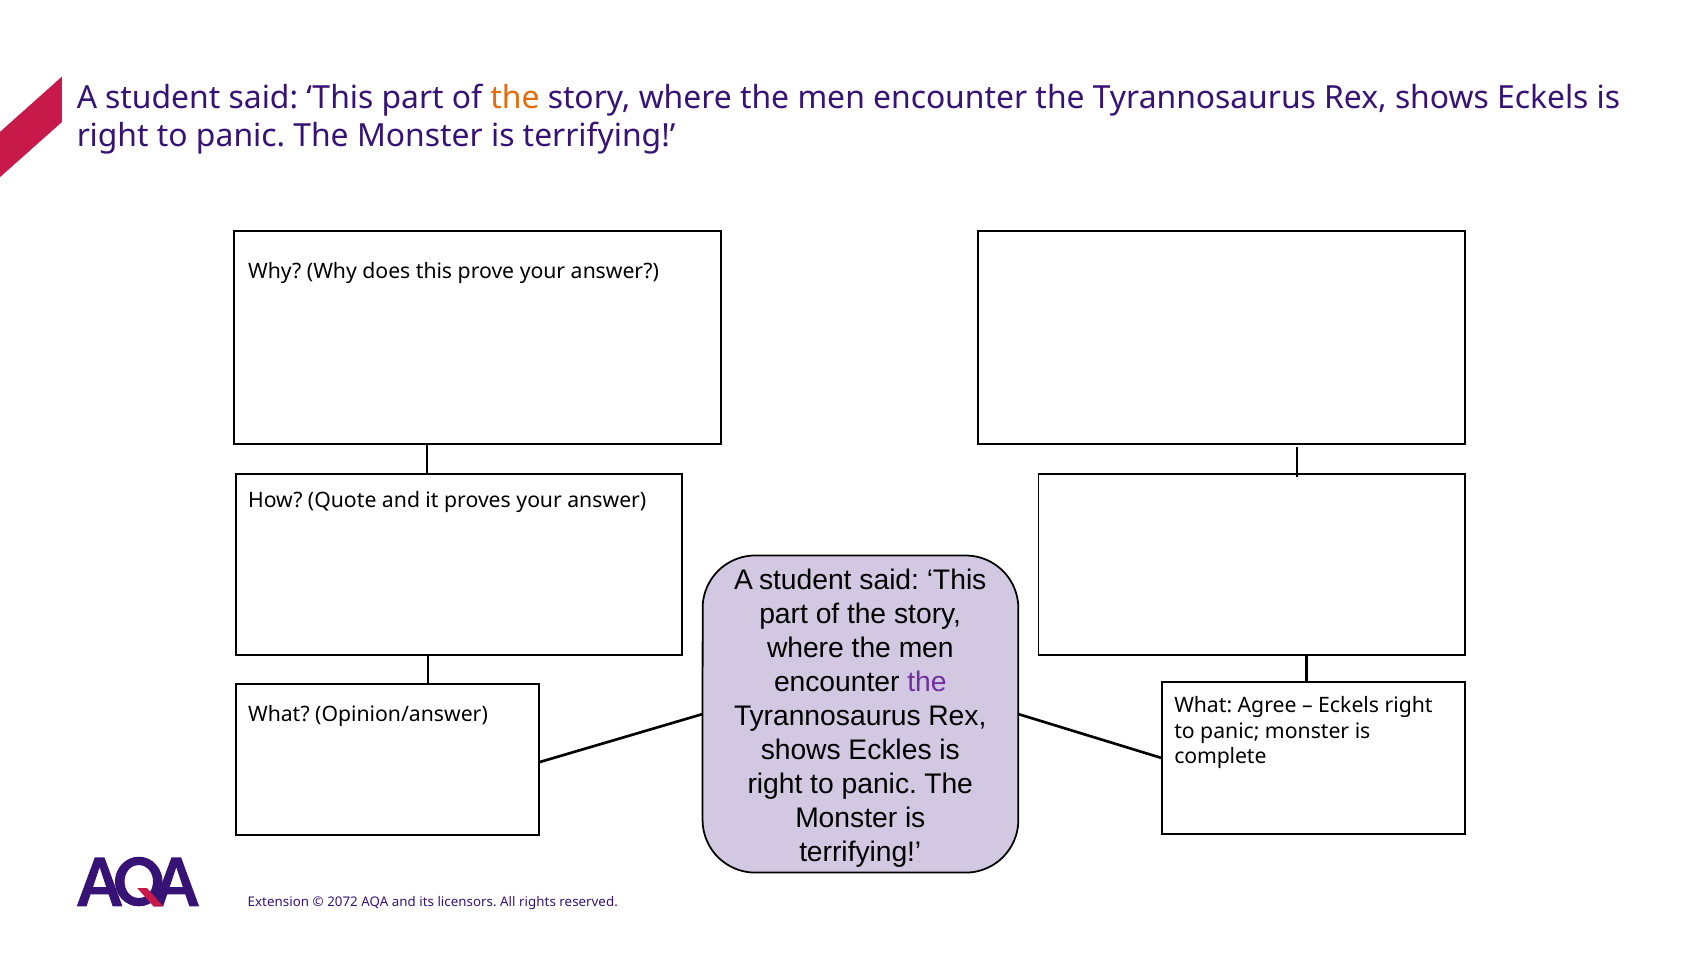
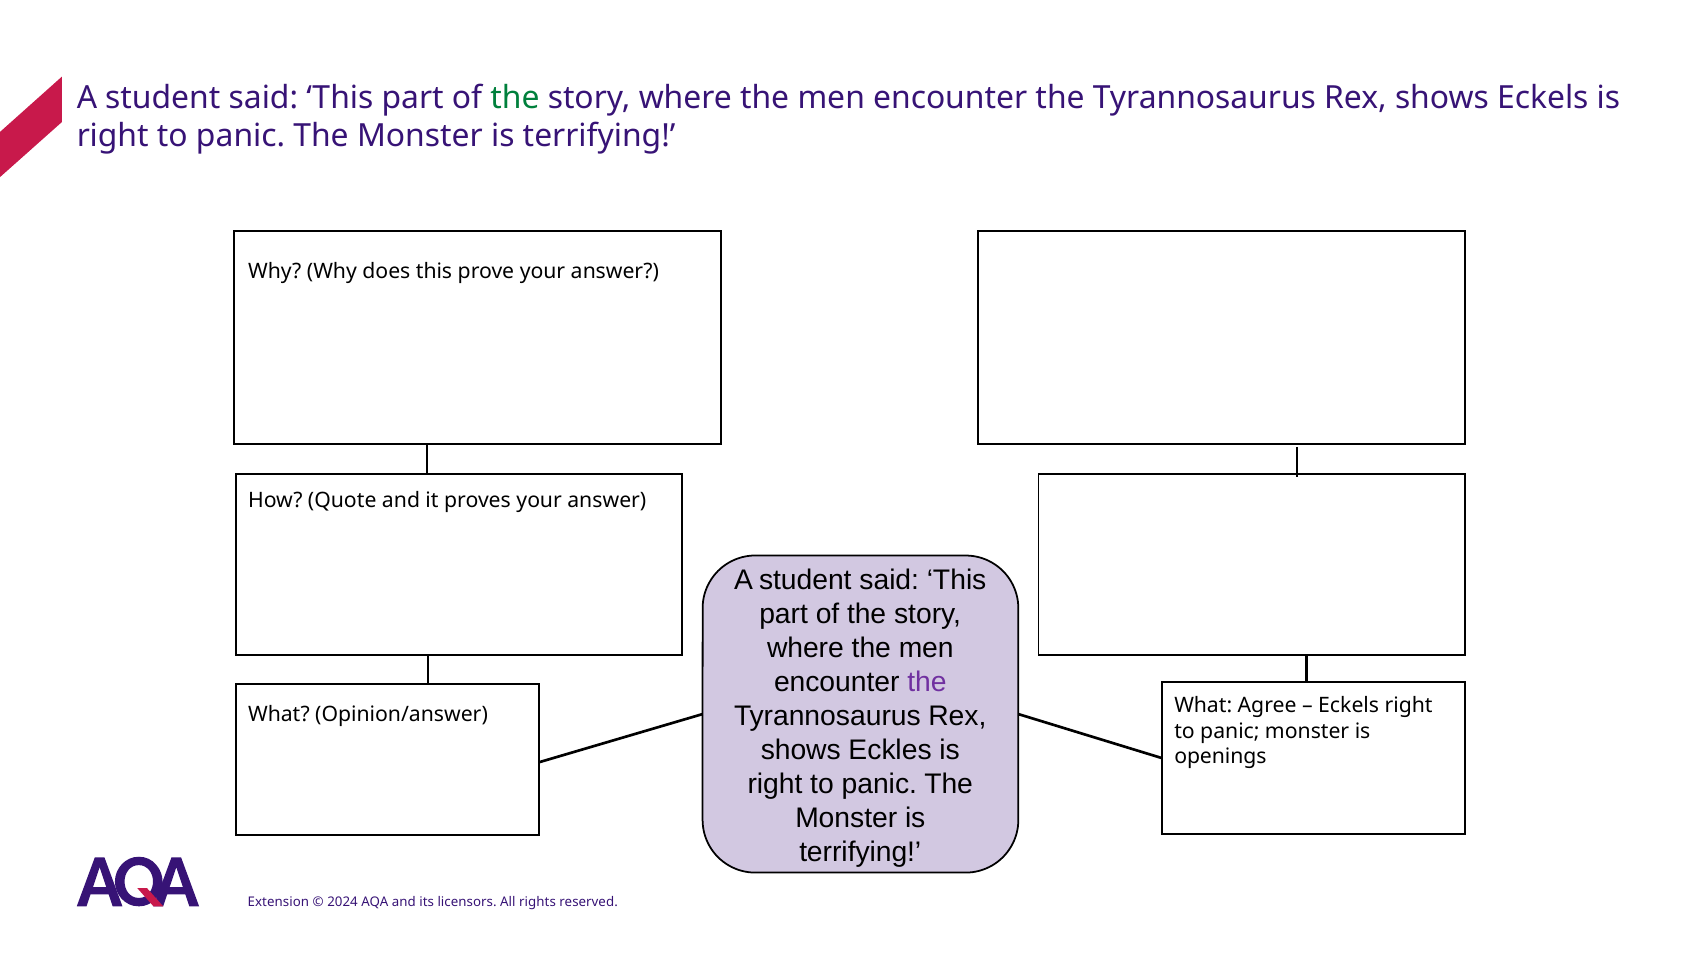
the colour: orange -> green (515, 98)
complete: complete -> openings (1220, 756)
2072: 2072 -> 2024 (343, 901)
